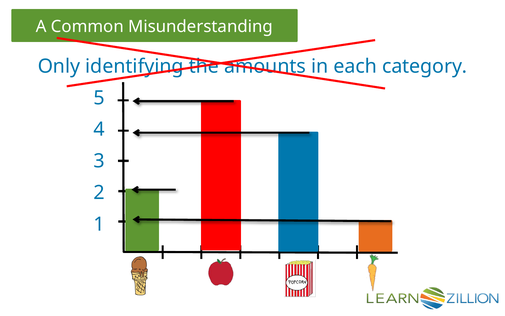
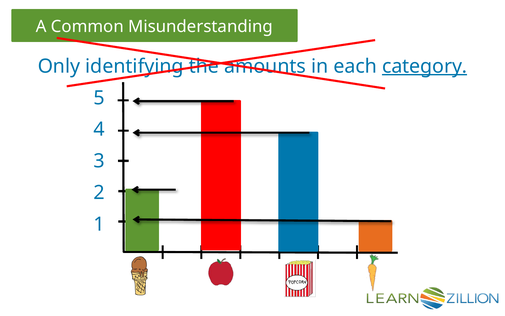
category underline: none -> present (425, 66)
